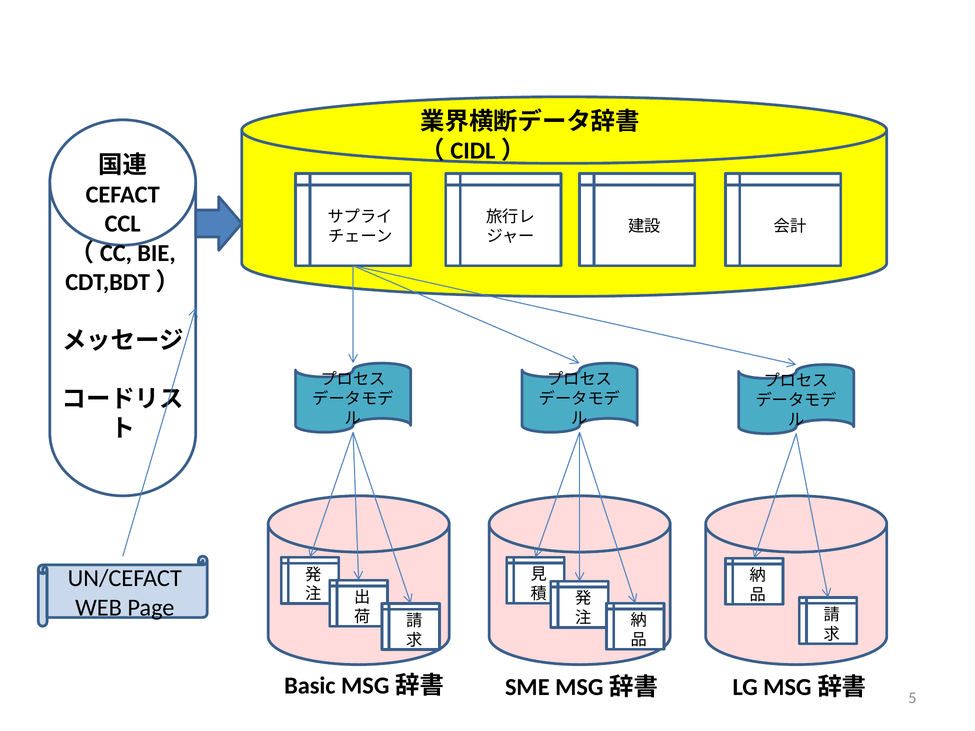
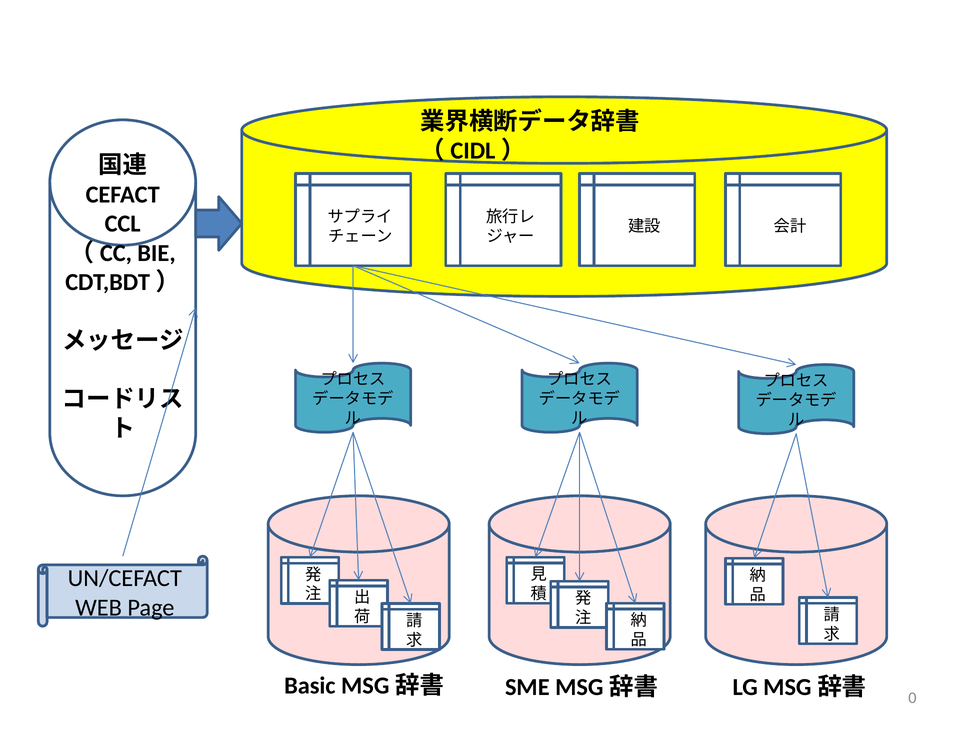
5: 5 -> 0 (912, 698)
